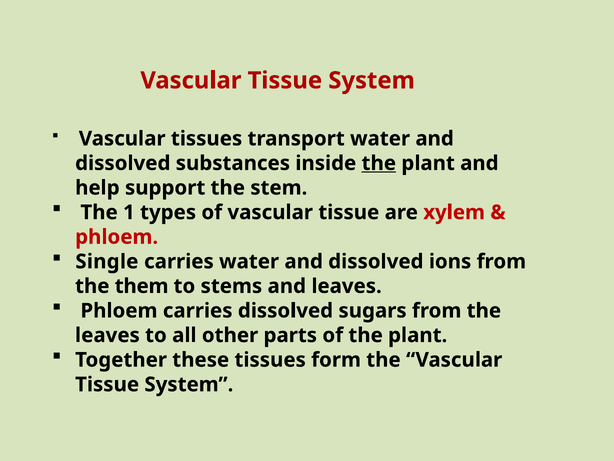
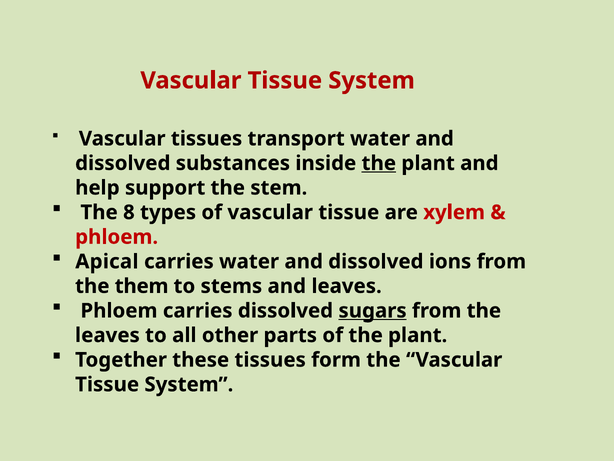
1: 1 -> 8 (129, 212)
Single: Single -> Apical (107, 261)
sugars underline: none -> present (373, 310)
